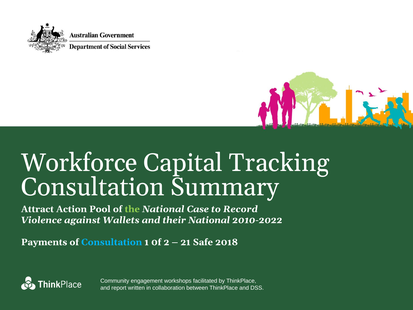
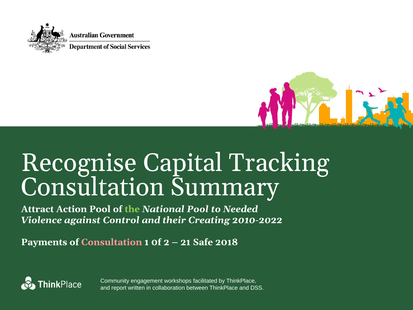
Workforce: Workforce -> Recognise (79, 163)
National Case: Case -> Pool (198, 209)
Record: Record -> Needed (240, 209)
Wallets: Wallets -> Control (121, 220)
their National: National -> Creating (209, 220)
Consultation colour: light blue -> pink (112, 242)
